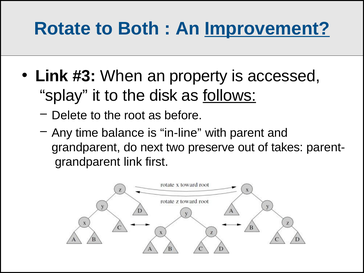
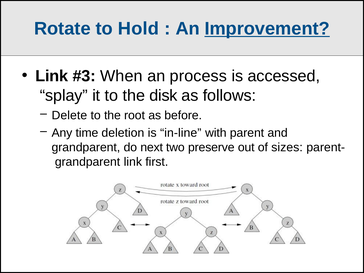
Both: Both -> Hold (138, 29)
property: property -> process (198, 76)
follows underline: present -> none (229, 95)
balance: balance -> deletion (123, 133)
takes: takes -> sizes (287, 147)
